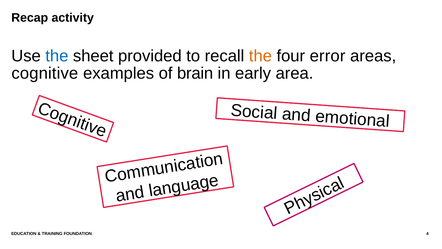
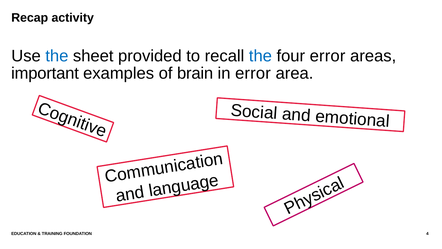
the colour: orange -> blue (260, 56)
cognitive: cognitive -> important (45, 73)
in early: early -> error (253, 73)
